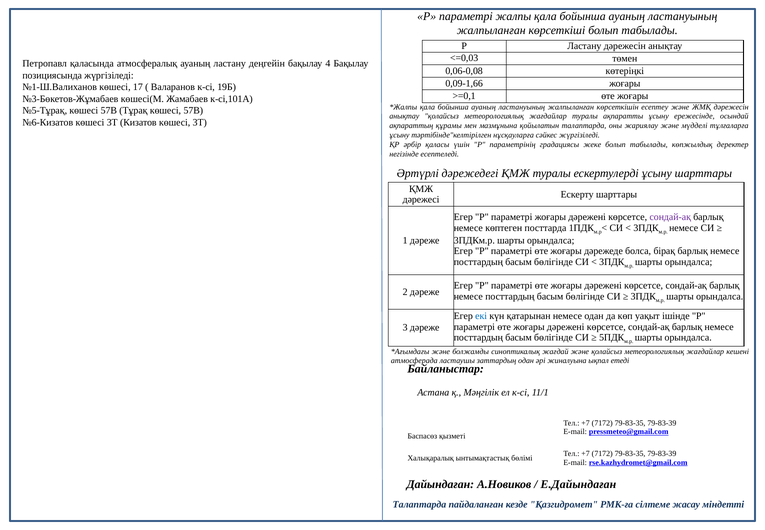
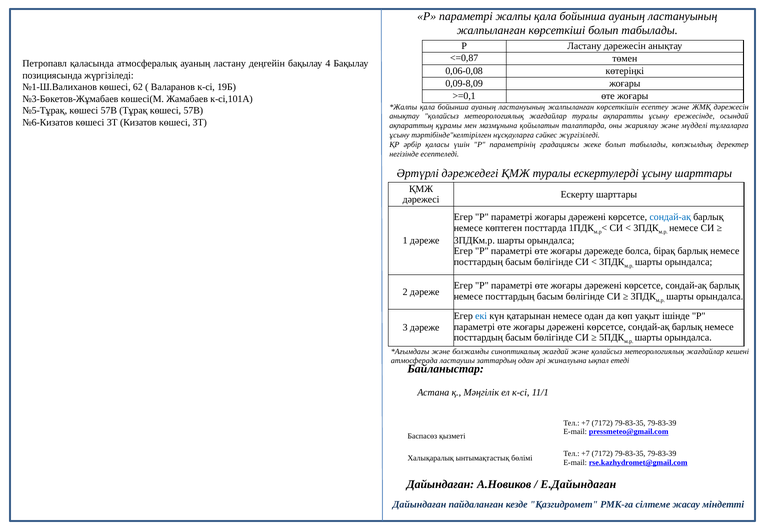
<=0,03: <=0,03 -> <=0,87 (464, 58)
0,09-1,66: 0,09-1,66 -> 0,09-8,09 (464, 83)
17: 17 -> 62 (138, 87)
сондай-ақ colour: purple -> blue (670, 217)
Талаптарда: Талаптарда -> Дайындаған (419, 504)
